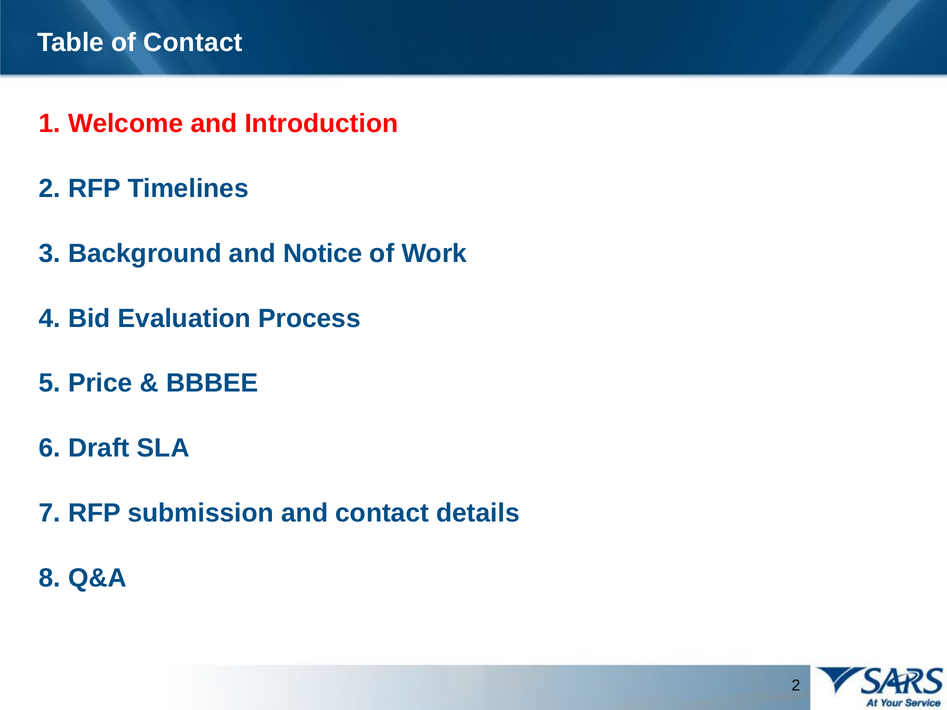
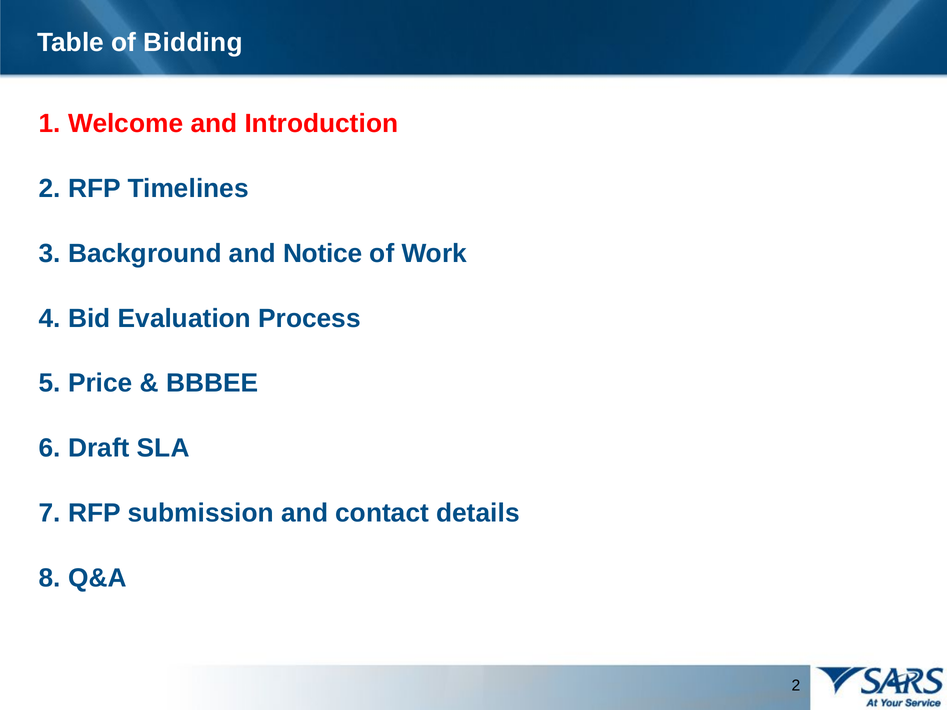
of Contact: Contact -> Bidding (193, 43)
